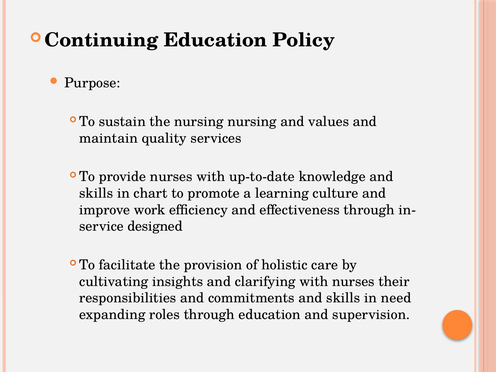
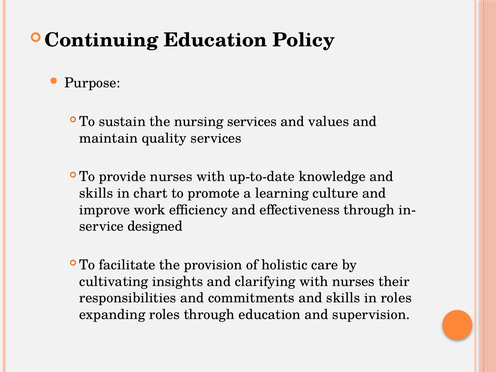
nursing nursing: nursing -> services (252, 122)
in need: need -> roles (396, 298)
